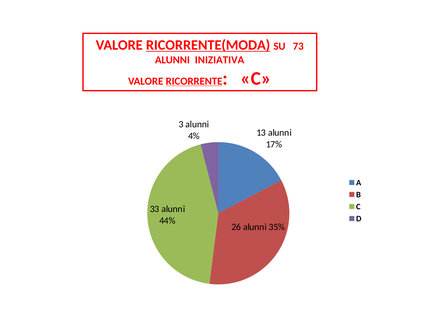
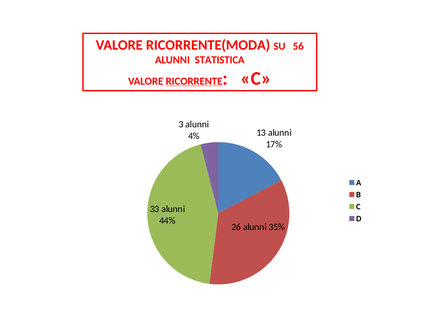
RICORRENTE(MODA underline: present -> none (208, 45)
73: 73 -> 56 (298, 46)
INIZIATIVA: INIZIATIVA -> STATISTICA (220, 60)
